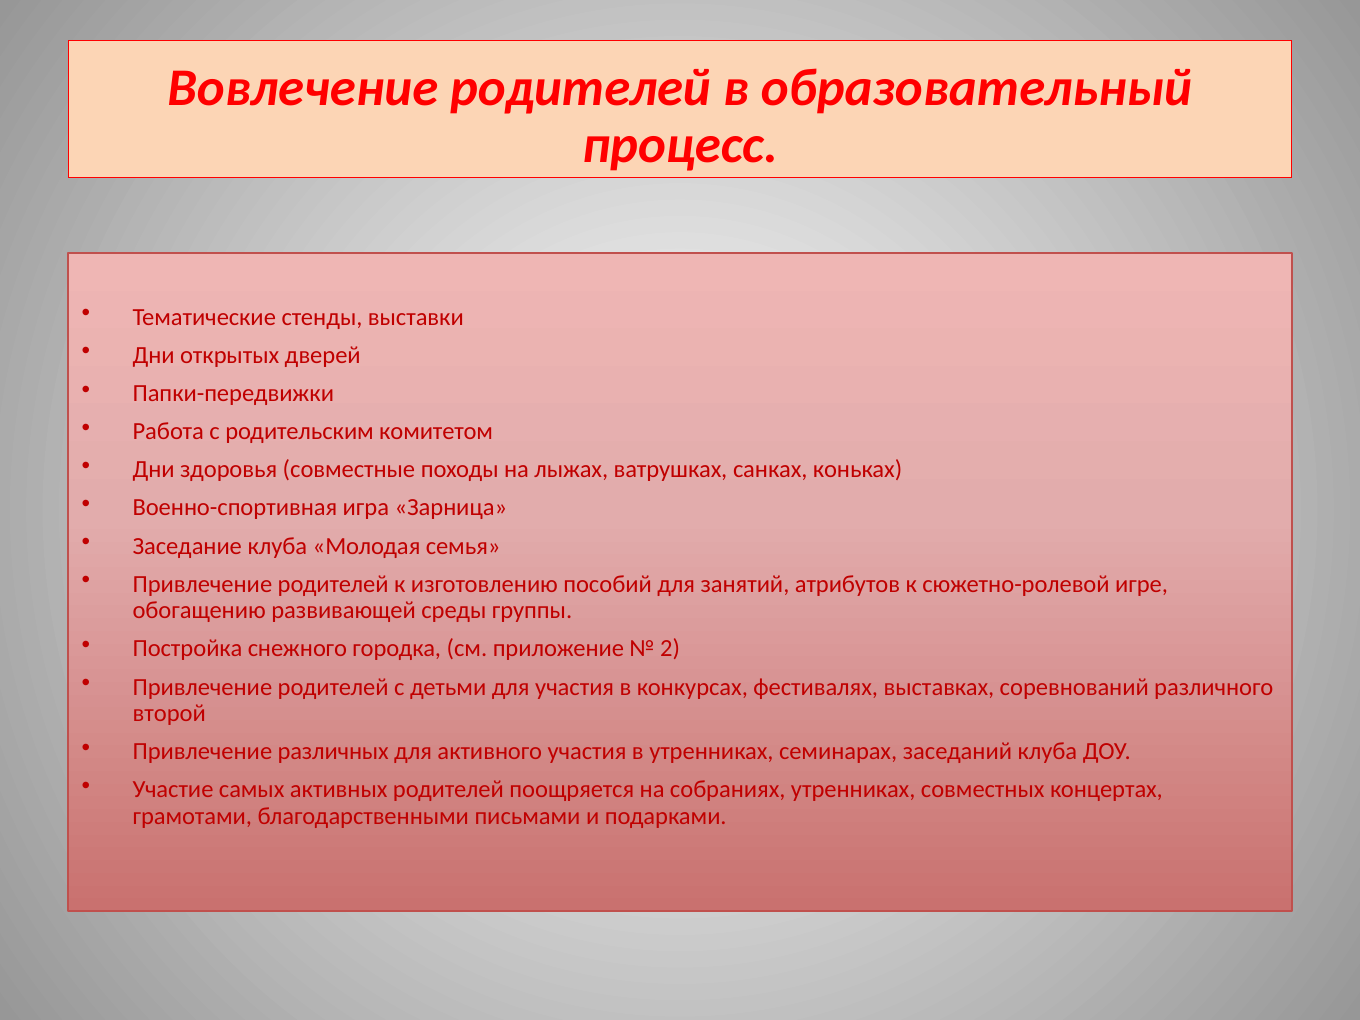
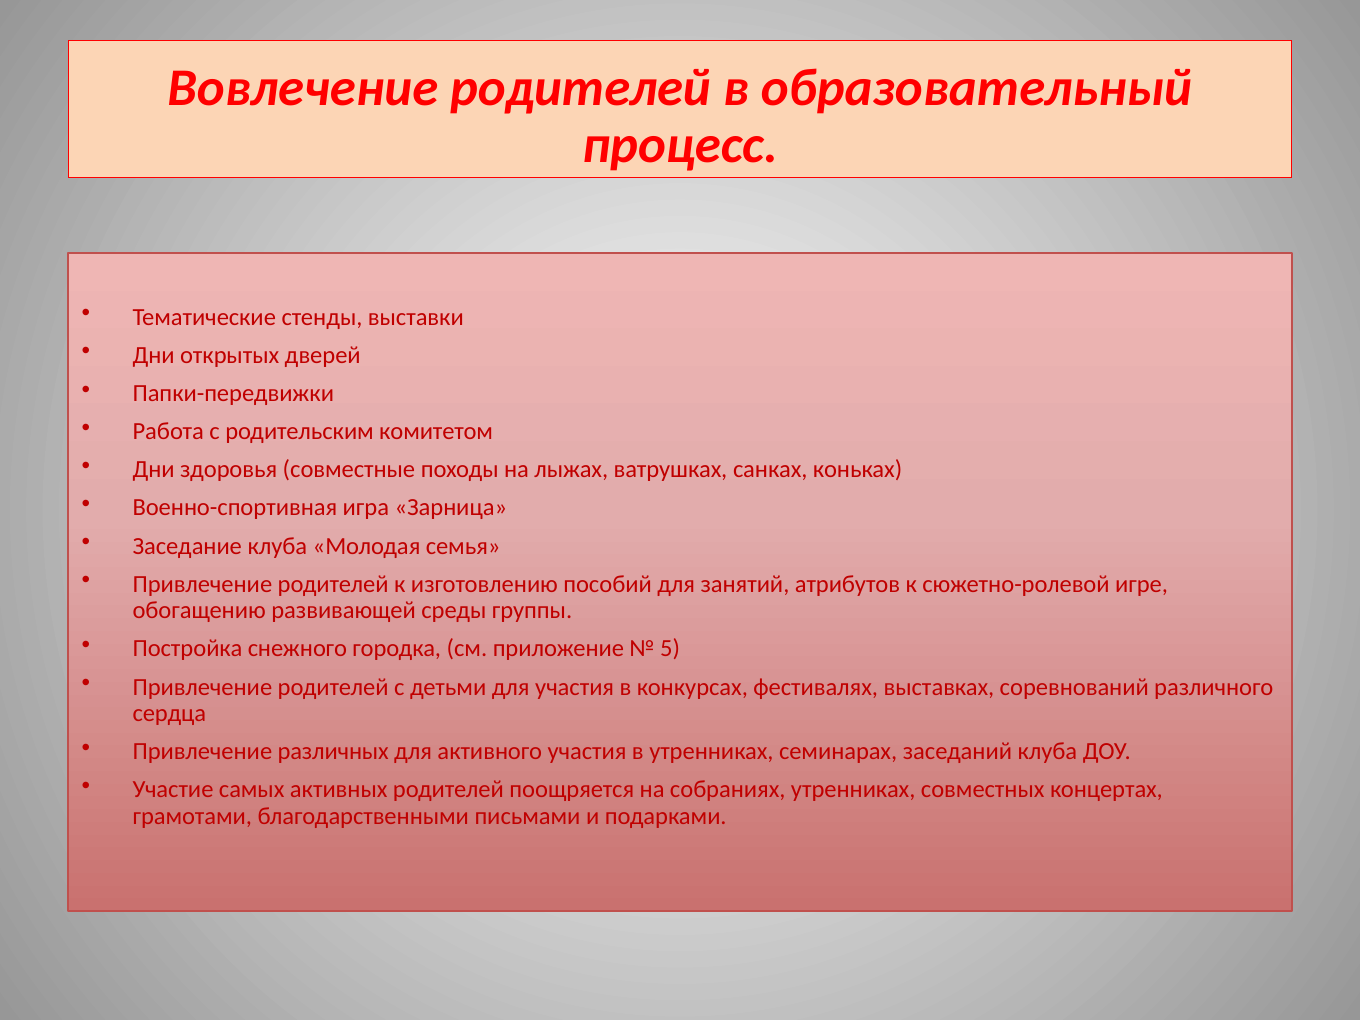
2: 2 -> 5 (670, 649)
второй: второй -> сердца (169, 713)
